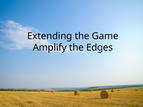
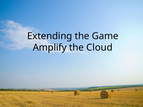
Edges: Edges -> Cloud (99, 48)
